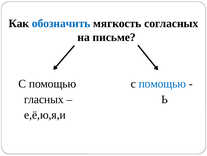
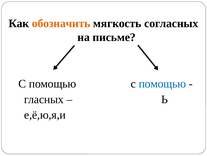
обозначить colour: blue -> orange (61, 23)
